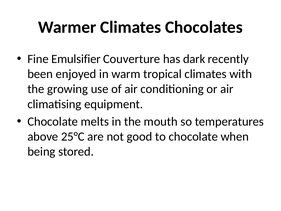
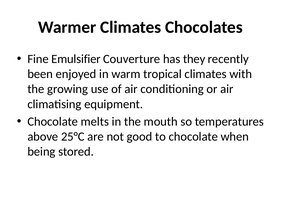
dark: dark -> they (194, 59)
